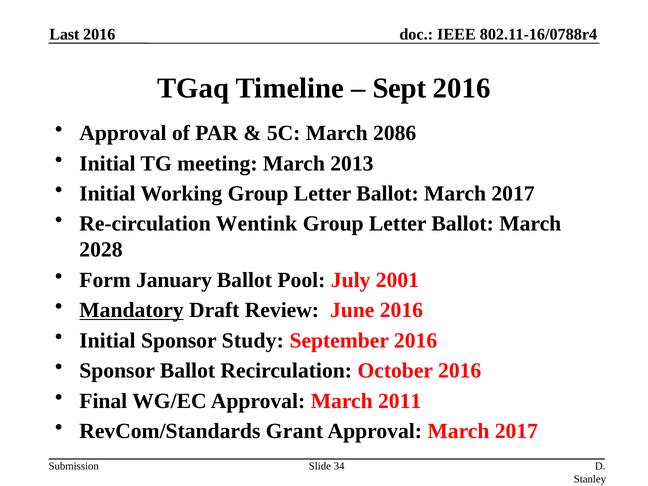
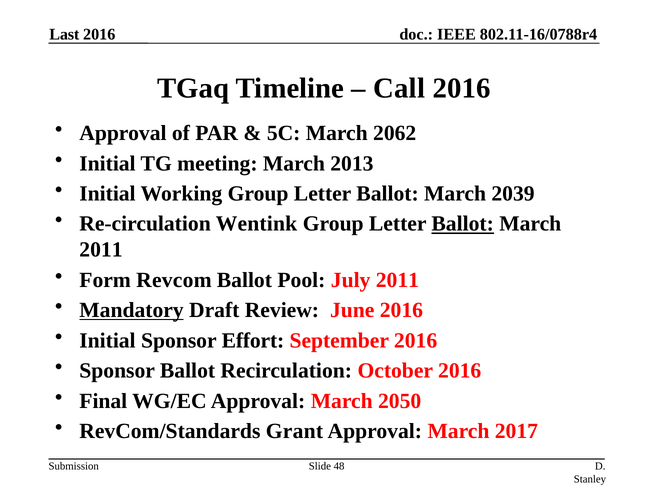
Sept: Sept -> Call (399, 88)
2086: 2086 -> 2062 (395, 133)
Ballot March 2017: 2017 -> 2039 (513, 194)
Ballot underline: none -> present (463, 224)
2028: 2028 -> 2011 (101, 250)
January: January -> Revcom (174, 280)
July 2001: 2001 -> 2011 (397, 280)
Study: Study -> Effort (253, 340)
2011: 2011 -> 2050 (400, 401)
34: 34 -> 48 (339, 466)
